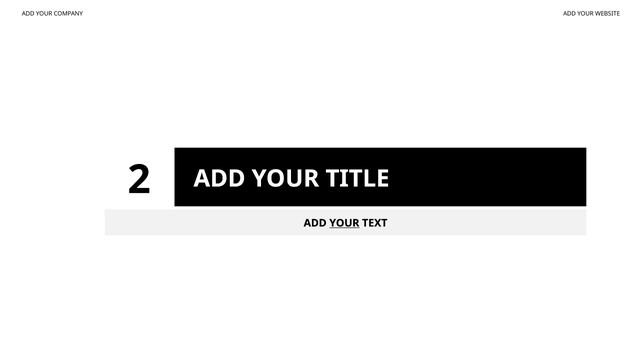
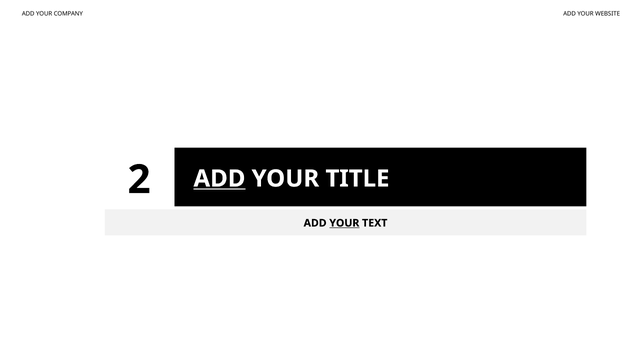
ADD underline: none -> present (219, 179)
